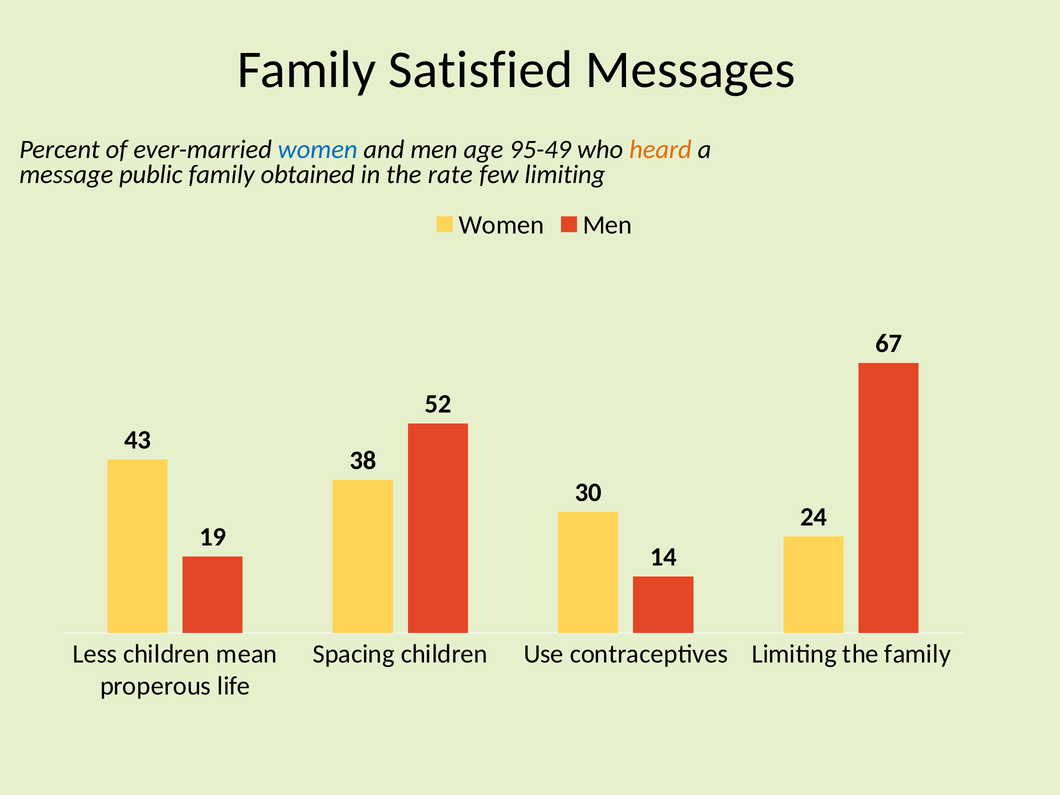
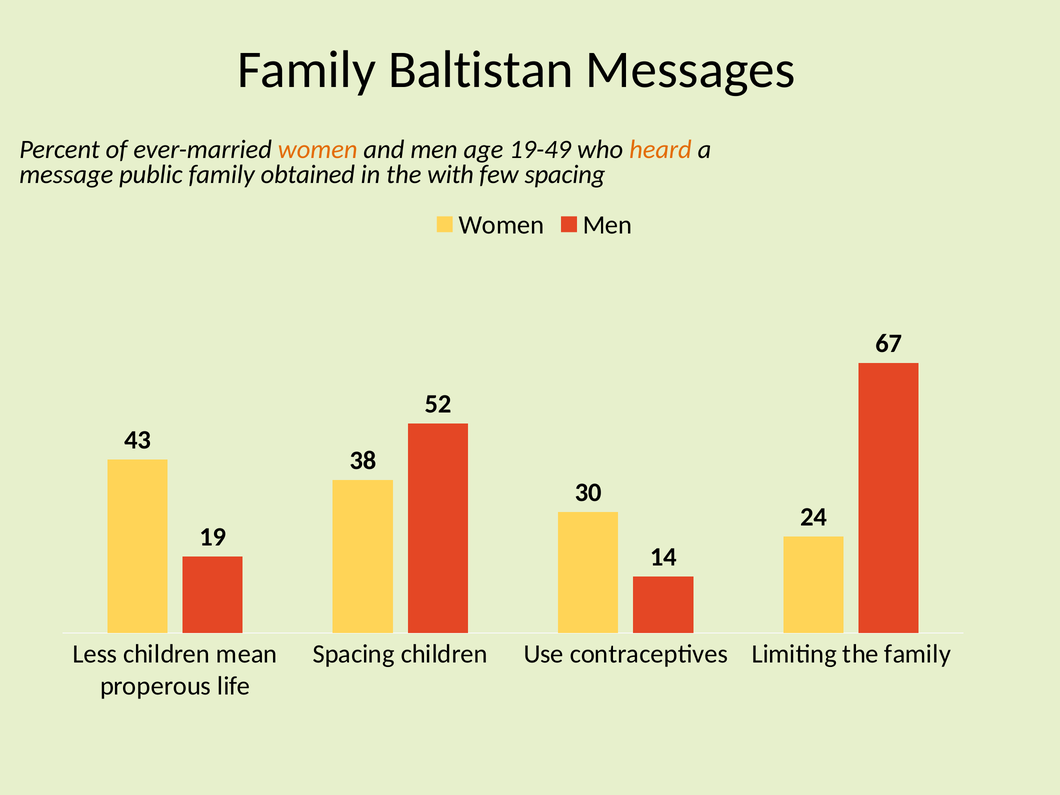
Satisfied: Satisfied -> Baltistan (481, 70)
women colour: blue -> orange (318, 149)
95-49: 95-49 -> 19-49 (540, 149)
rate: rate -> with (451, 175)
few limiting: limiting -> spacing (565, 175)
